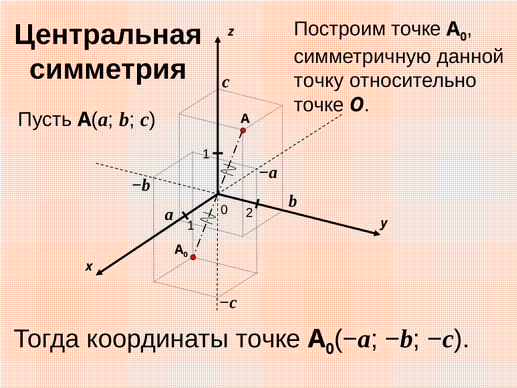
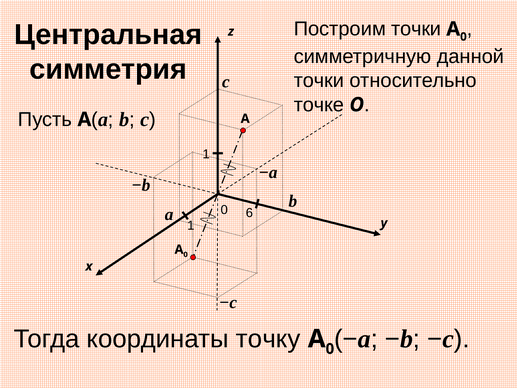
Построим точке: точке -> точки (416, 29)
точку: точку -> точки (319, 81)
2: 2 -> 6 (249, 213)
координаты точке: точке -> точку (268, 339)
